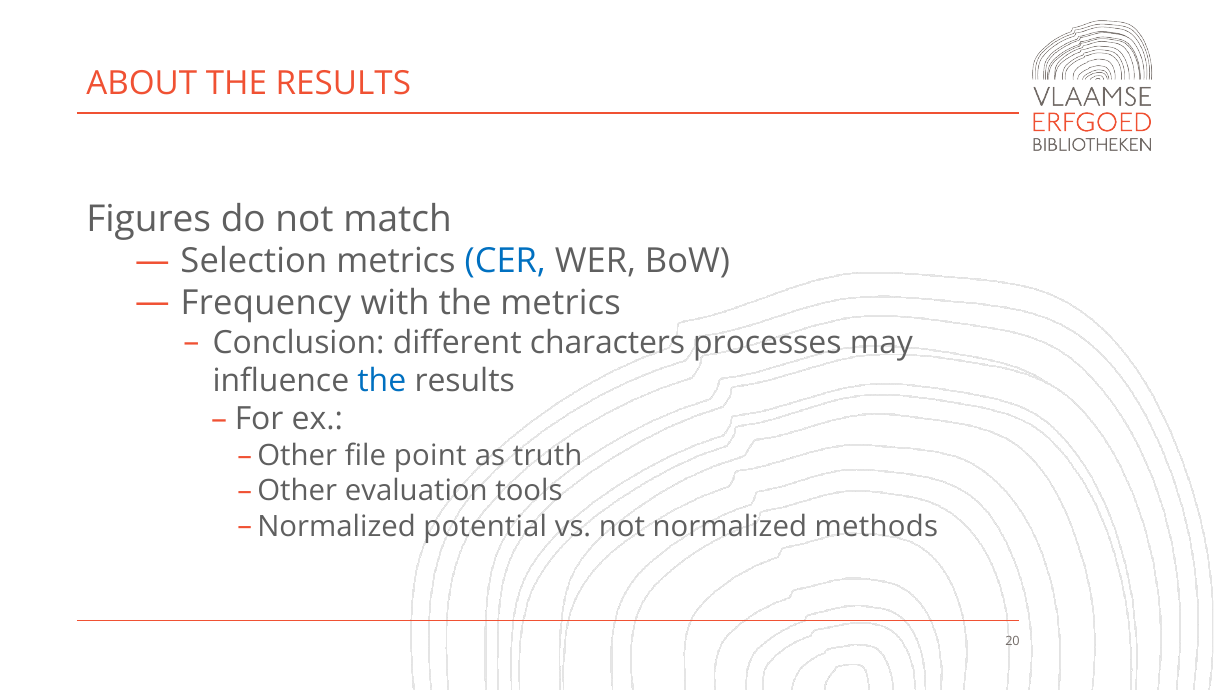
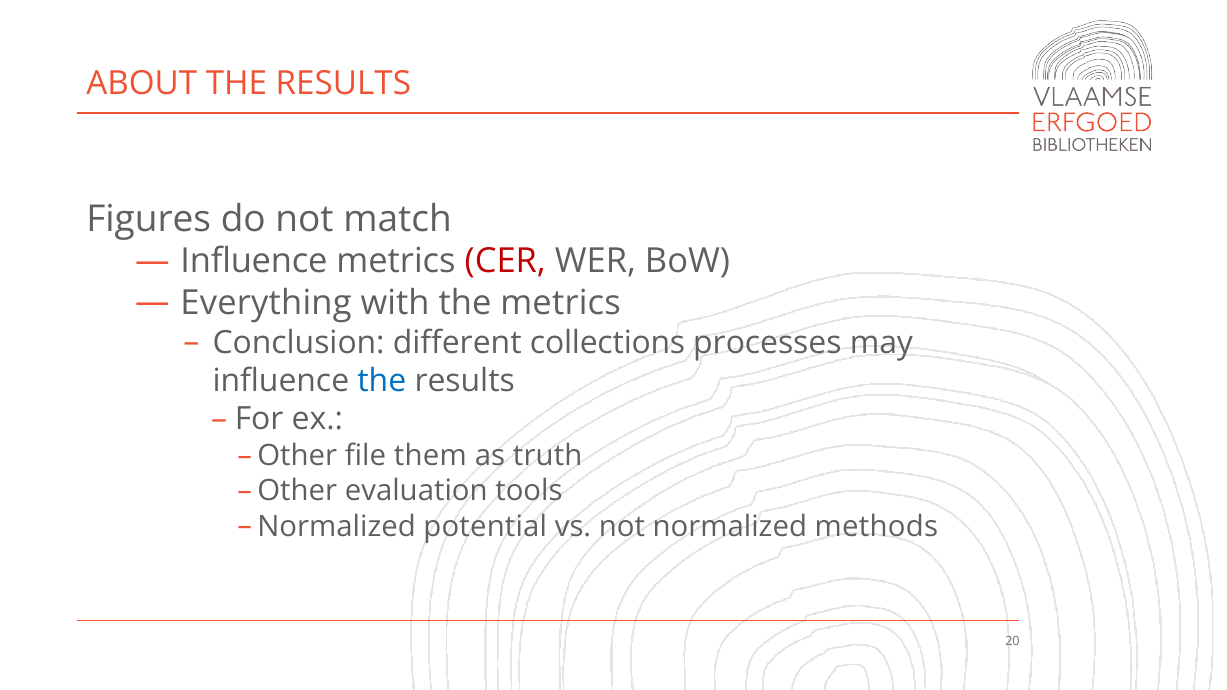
Selection: Selection -> Influence (254, 262)
CER colour: blue -> red (505, 262)
Frequency: Frequency -> Everything (266, 303)
characters: characters -> collections (608, 343)
point: point -> them (430, 456)
